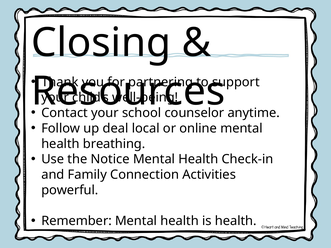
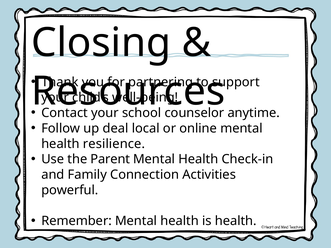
breathing: breathing -> resilience (114, 144)
Notice: Notice -> Parent (110, 159)
